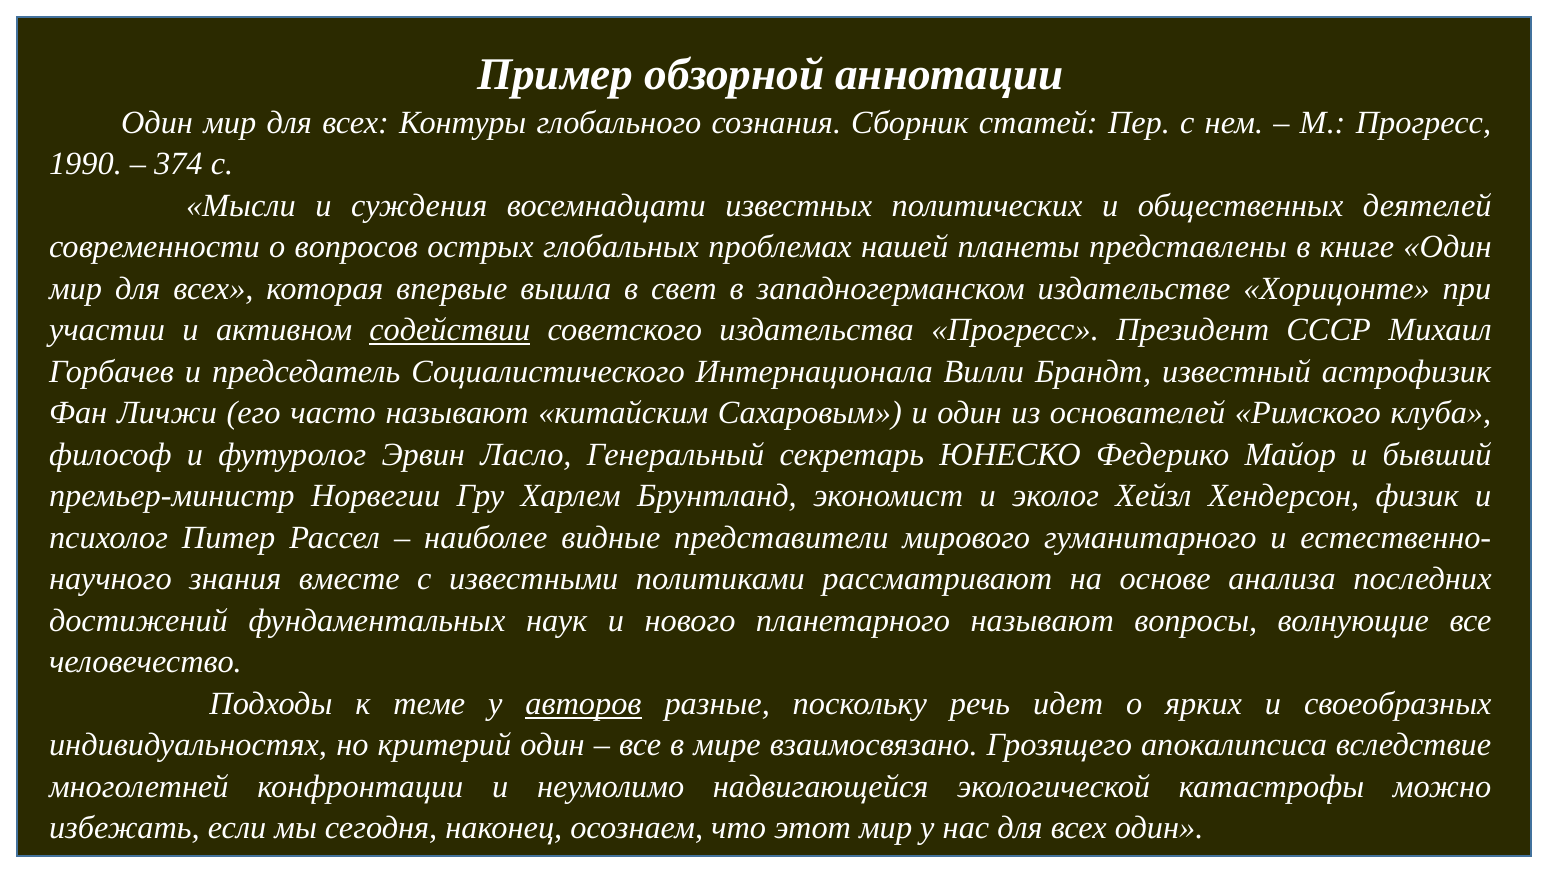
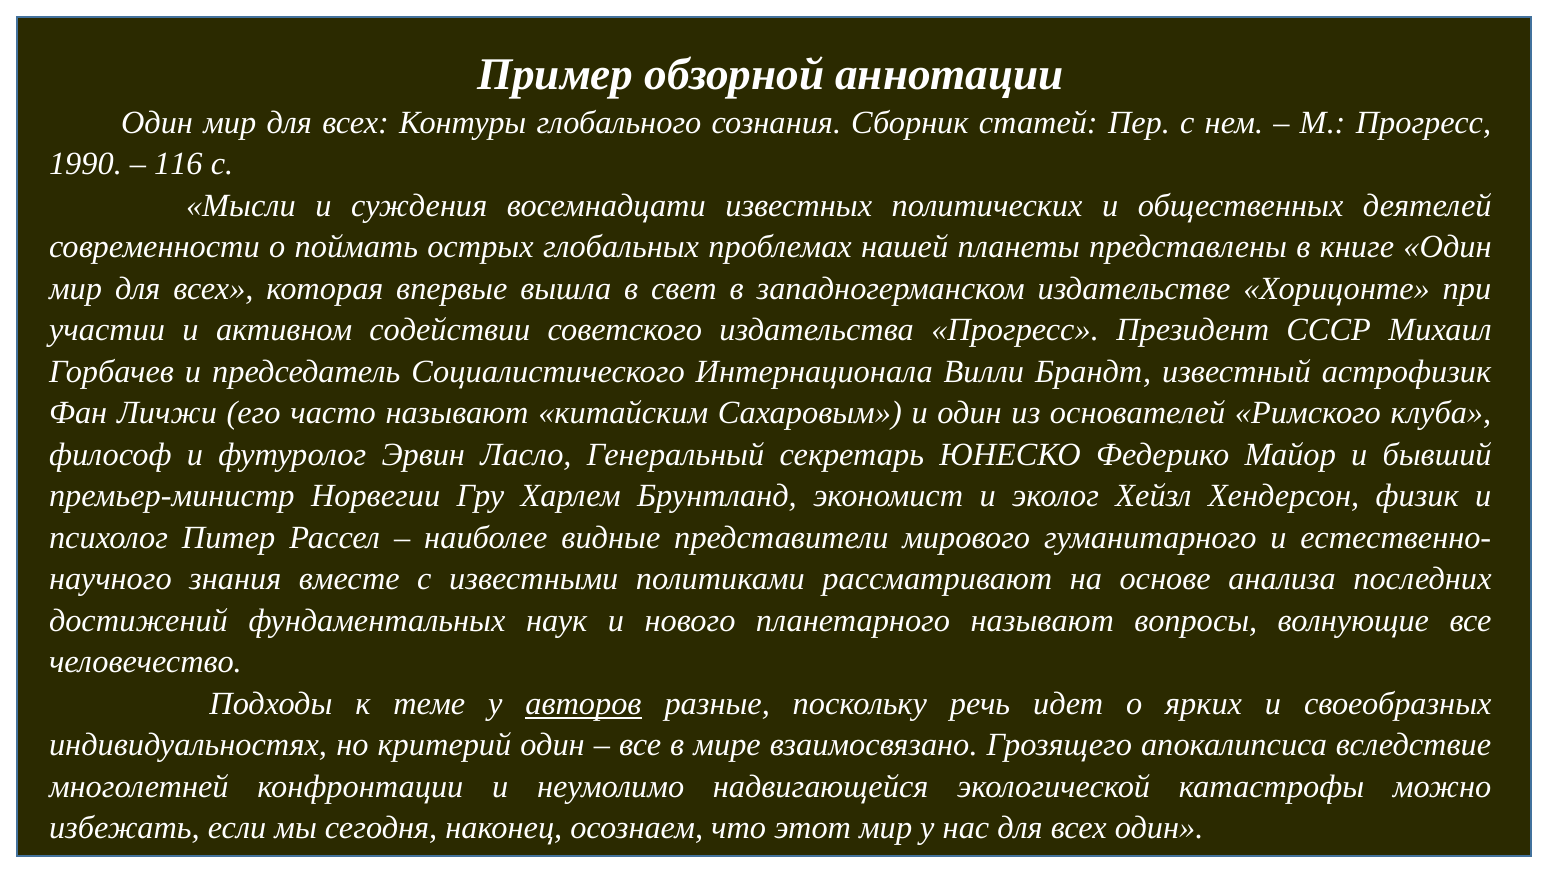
374: 374 -> 116 (178, 164)
вопросов: вопросов -> поймать (356, 247)
содействии underline: present -> none (450, 330)
